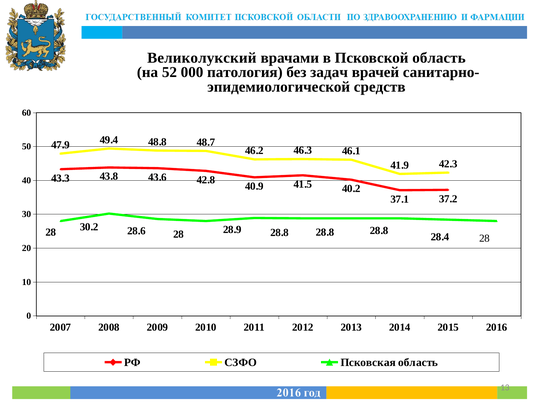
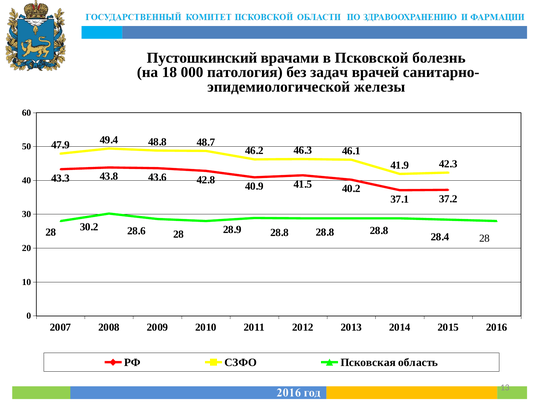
Великолукский: Великолукский -> Пустошкинский (202, 58)
Псковской область: область -> болезнь (439, 58)
52: 52 -> 18 (169, 72)
средств: средств -> железы (380, 87)
